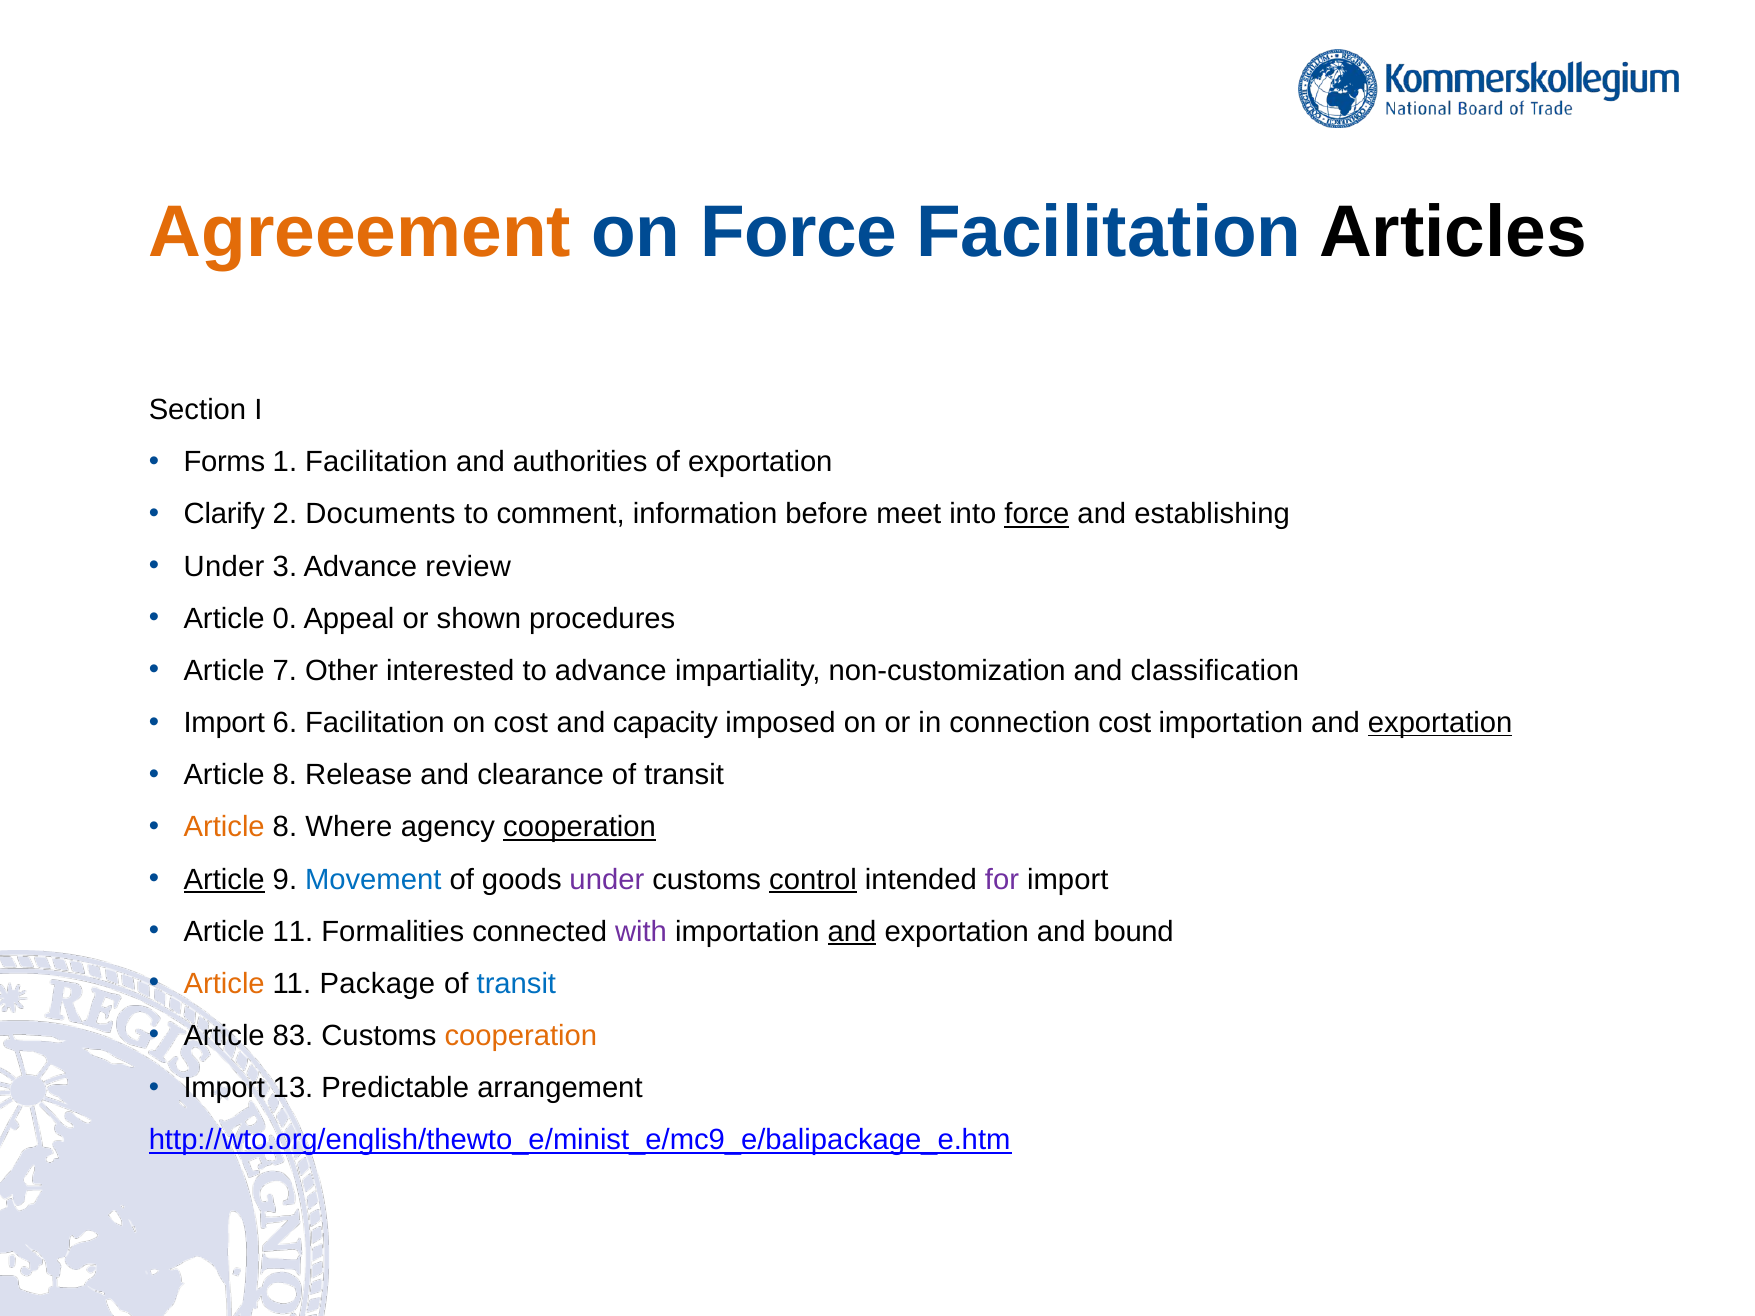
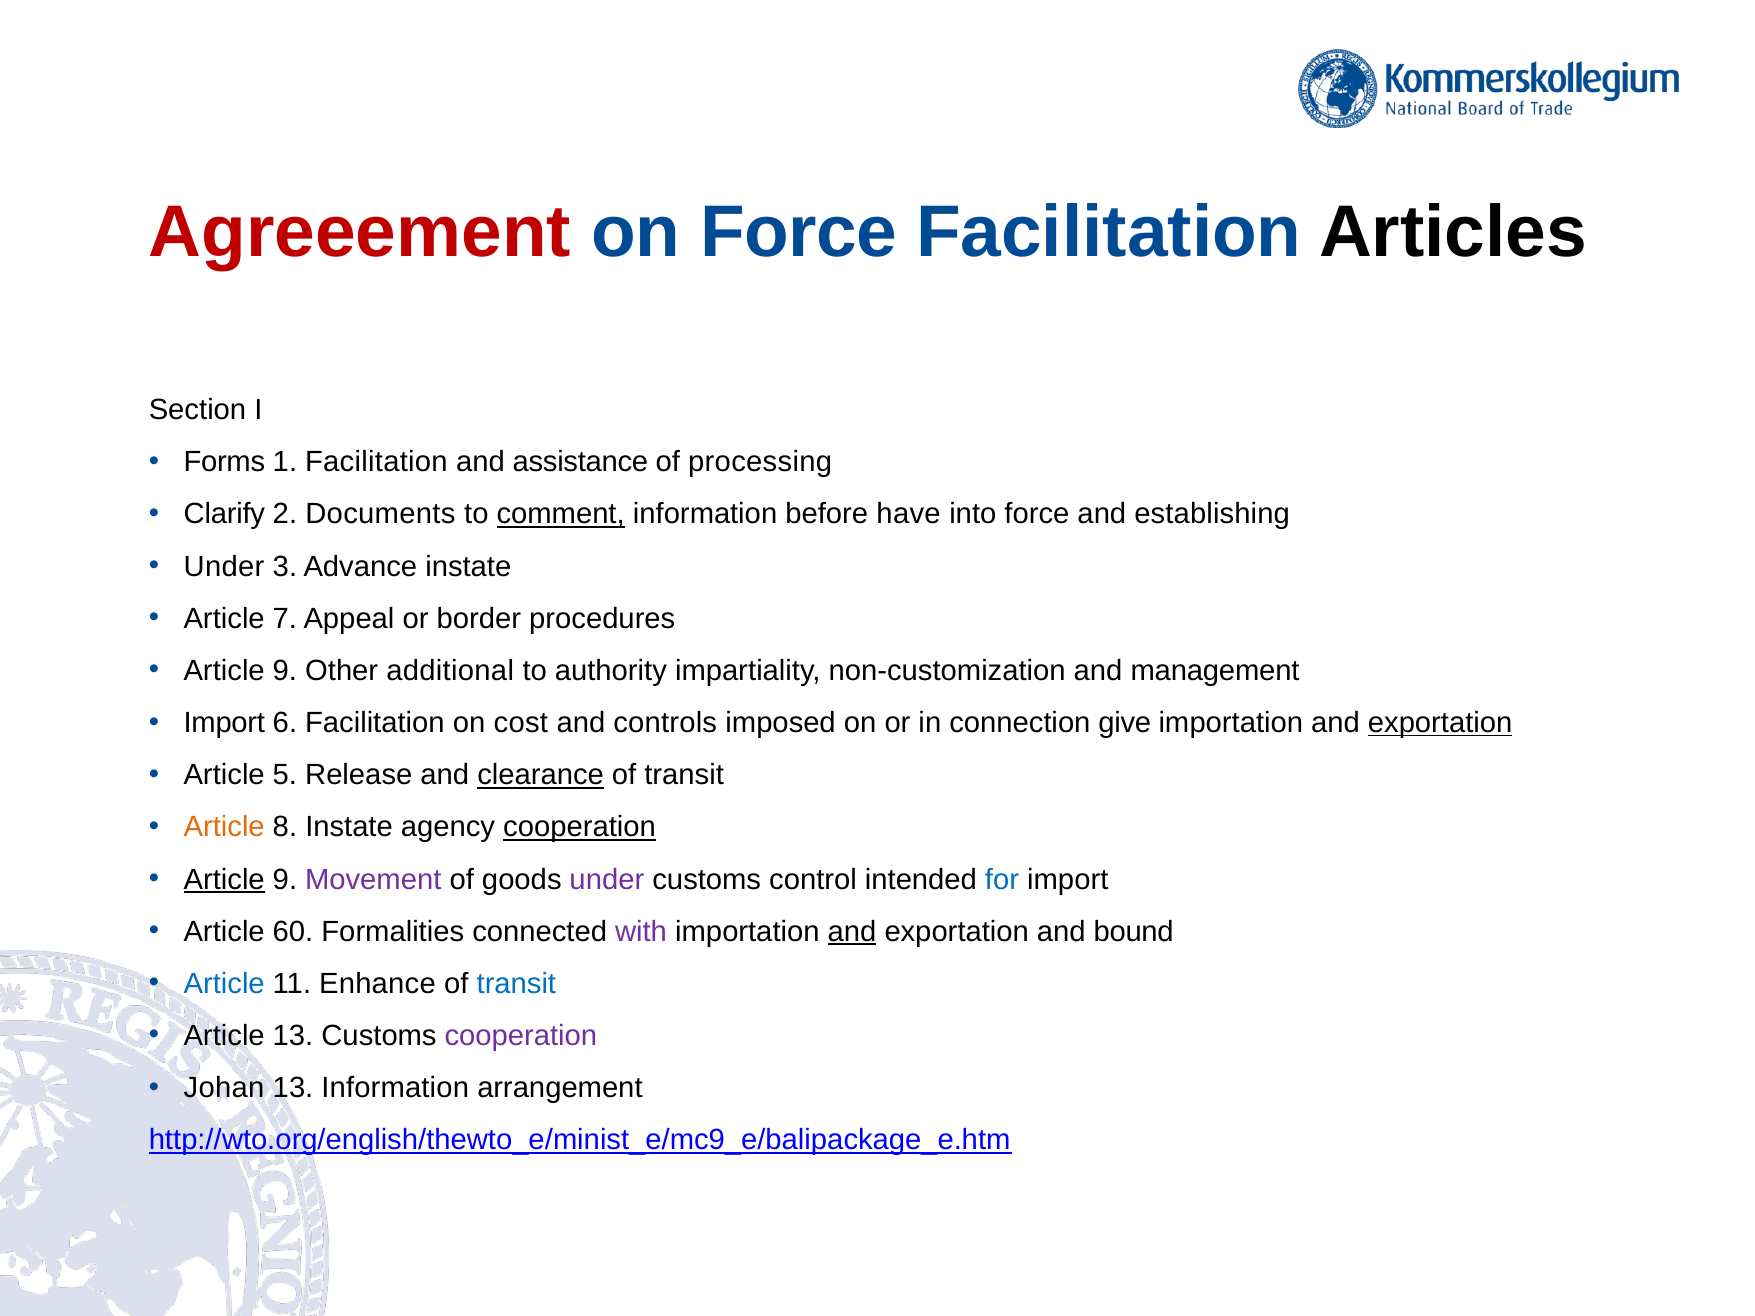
Agreeement colour: orange -> red (360, 232)
authorities: authorities -> assistance (580, 462)
of exportation: exportation -> processing (760, 462)
comment underline: none -> present (561, 514)
meet: meet -> have (909, 514)
force underline: present -> none (1037, 514)
Advance review: review -> instate (468, 567)
0: 0 -> 7 (285, 619)
shown: shown -> border (479, 619)
7: 7 -> 9 (285, 671)
interested: interested -> additional (450, 671)
to advance: advance -> authority (611, 671)
classification: classification -> management (1215, 671)
capacity: capacity -> controls (665, 723)
connection cost: cost -> give (1125, 723)
8: 8 -> 5 (285, 775)
clearance underline: none -> present (541, 775)
8 Where: Where -> Instate (349, 827)
Movement colour: blue -> purple (373, 880)
control underline: present -> none (813, 880)
for colour: purple -> blue (1002, 880)
11: 11 -> 60 (293, 932)
Article colour: orange -> blue (224, 984)
Package: Package -> Enhance (377, 984)
Article 83: 83 -> 13 (293, 1036)
cooperation colour: orange -> purple (521, 1036)
Import: Import -> Johan (224, 1088)
13 Predictable: Predictable -> Information (395, 1088)
